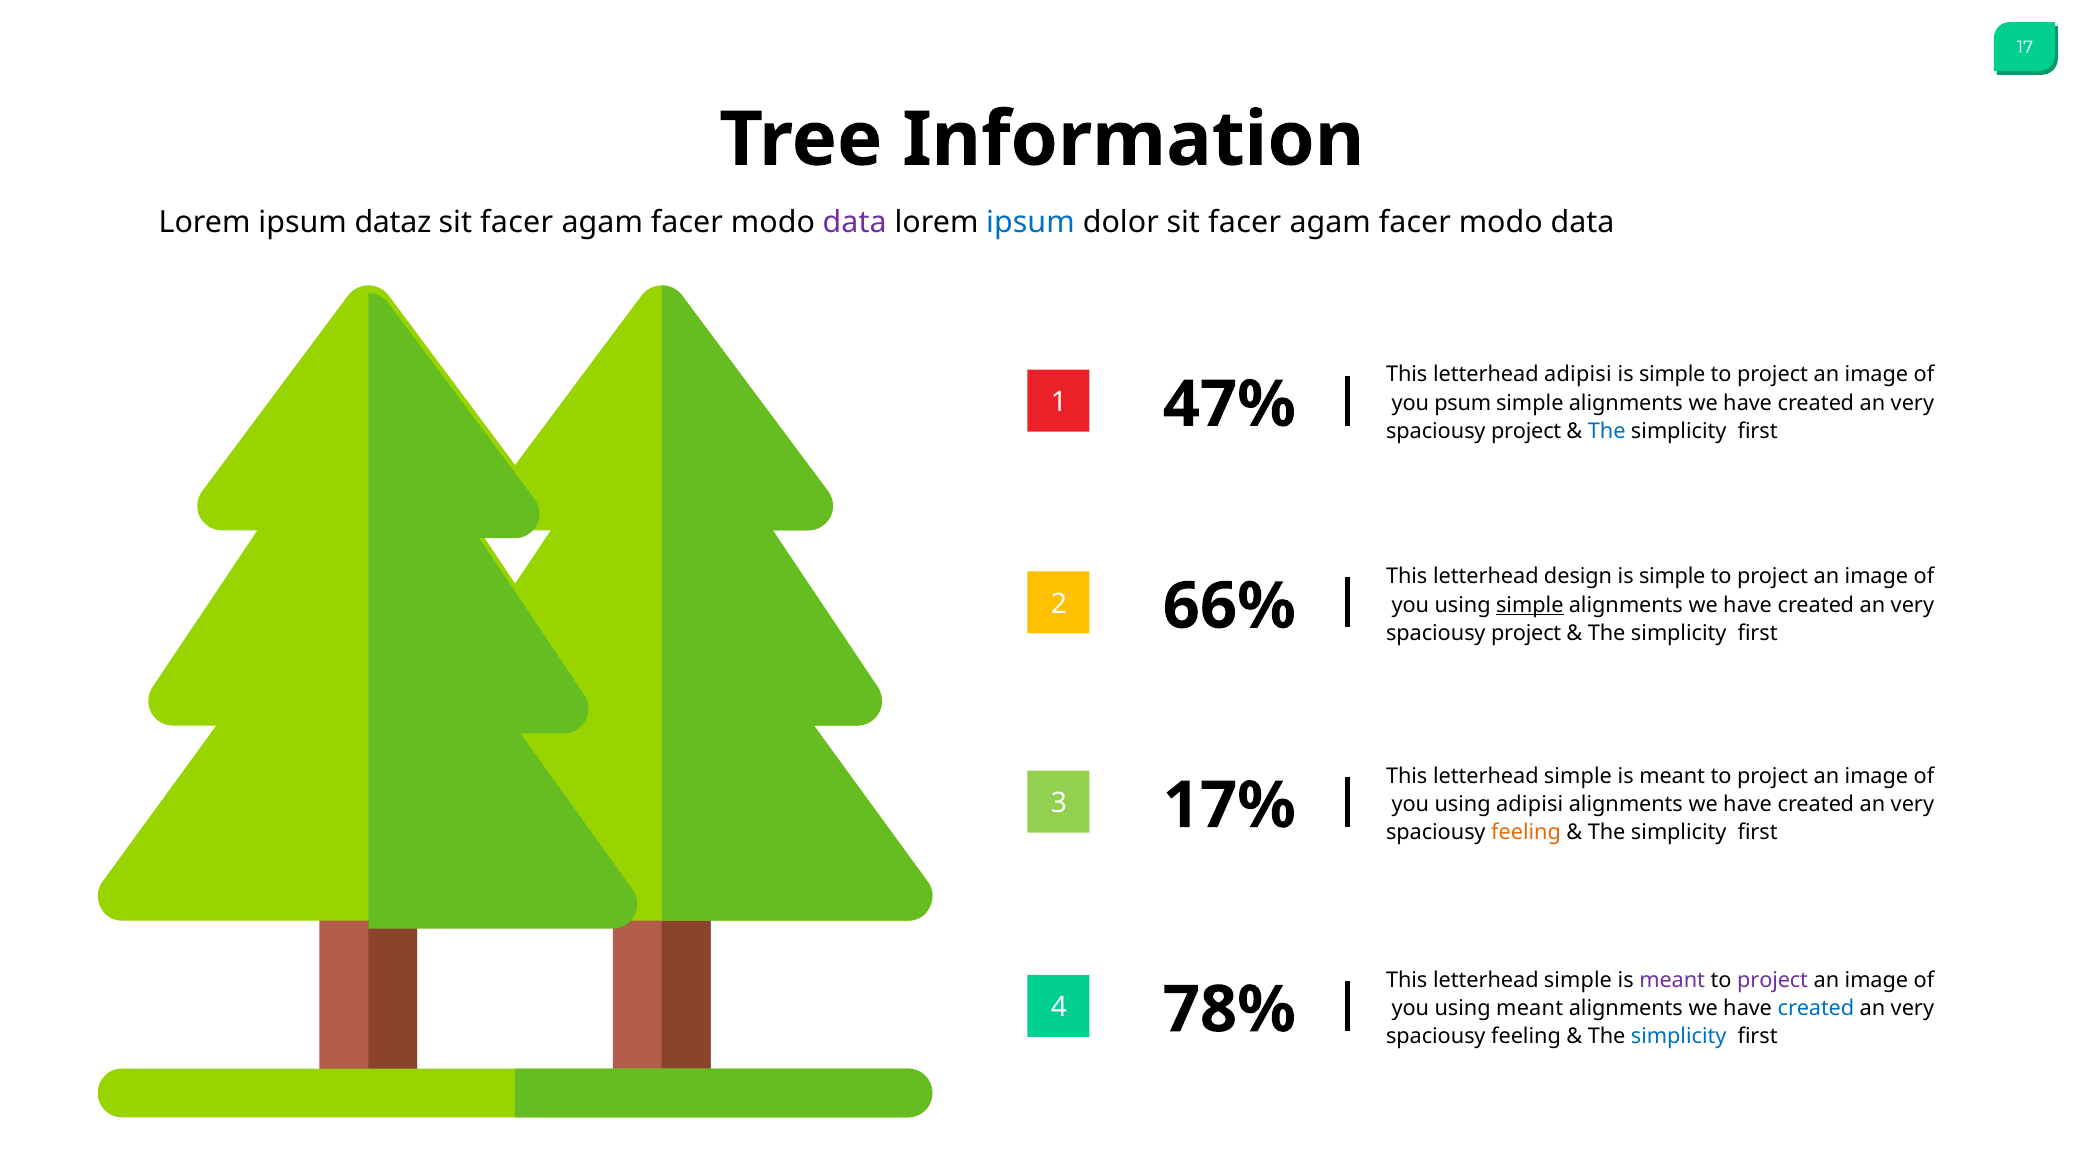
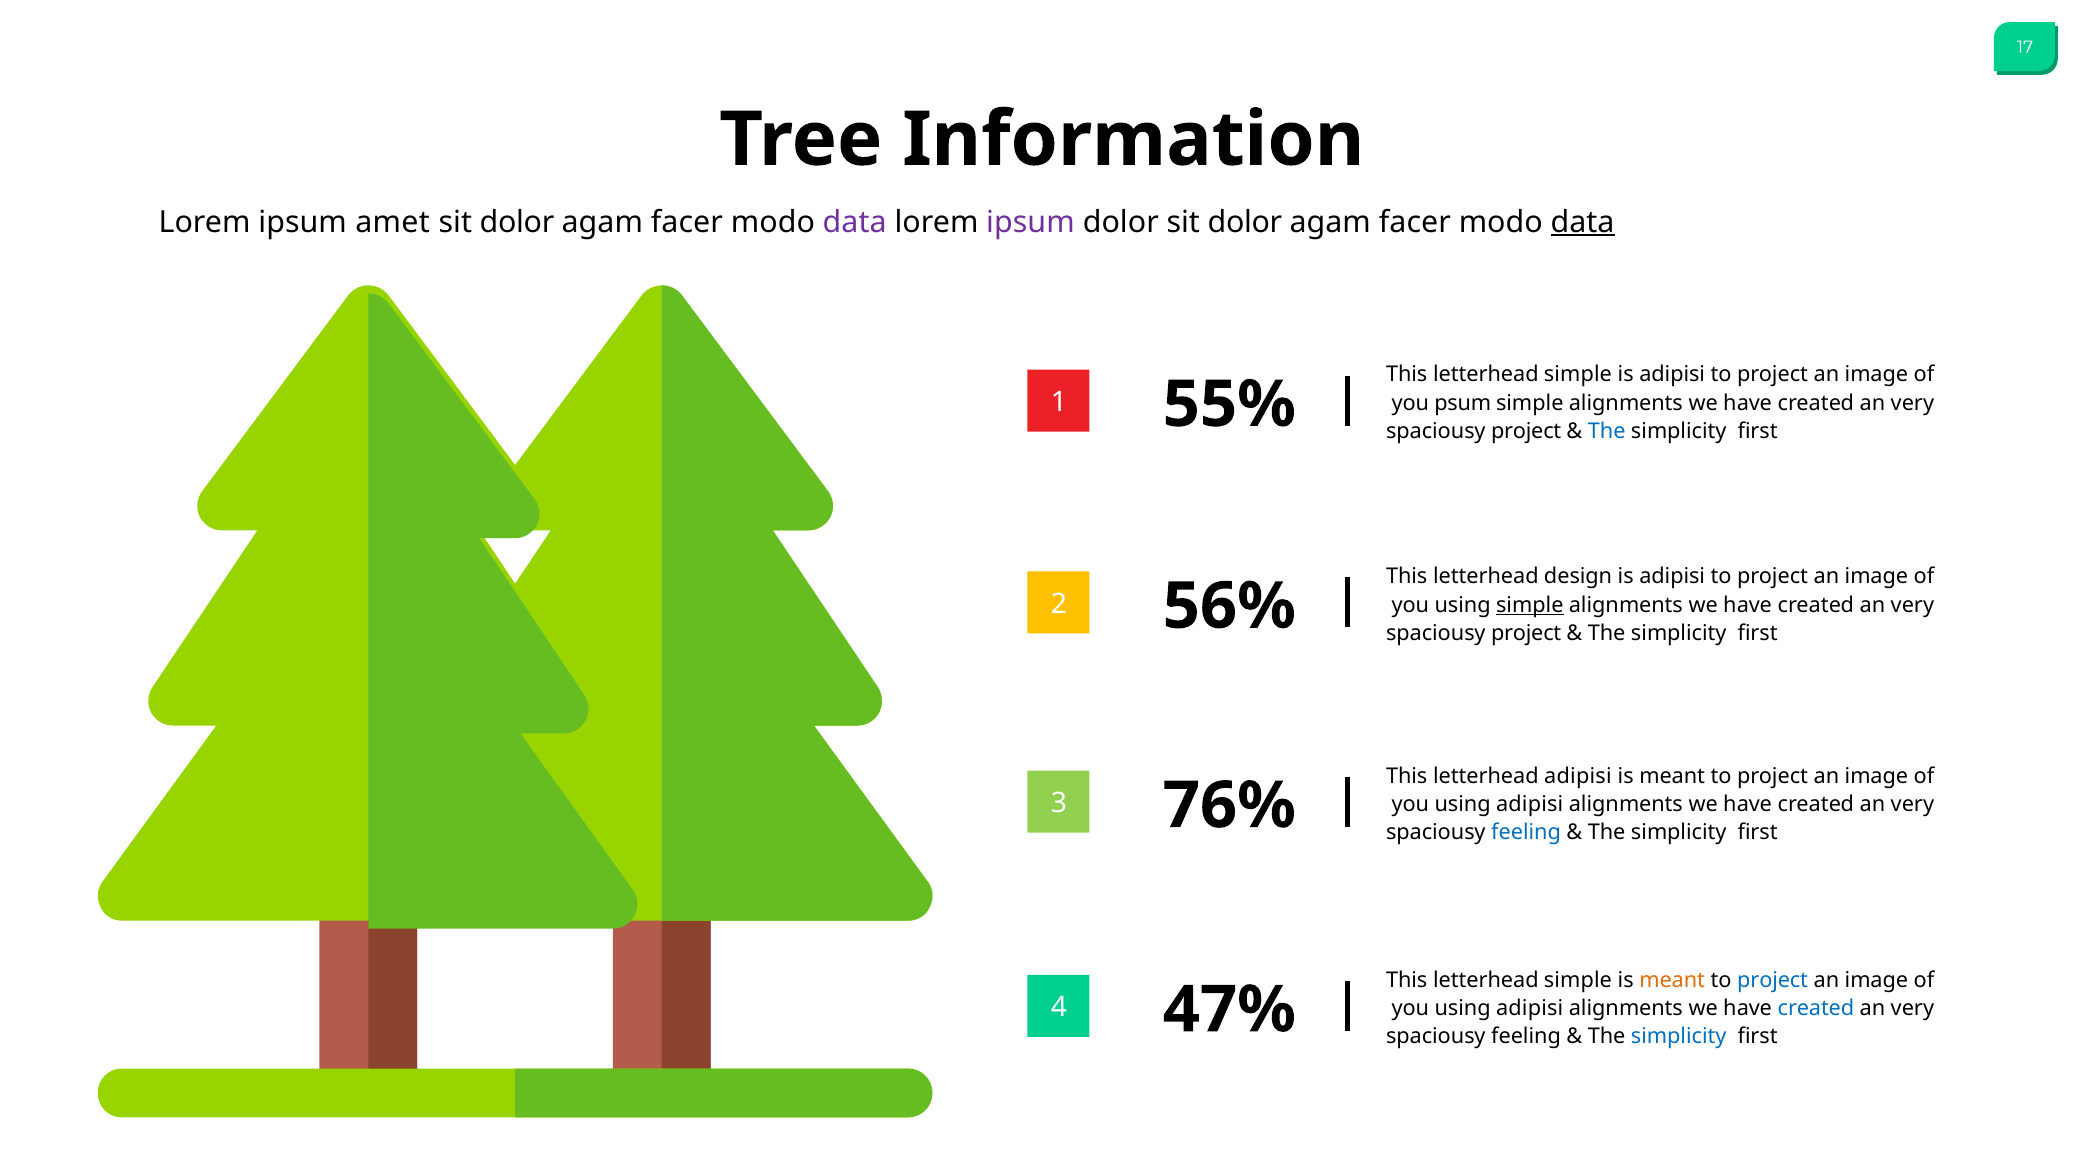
dataz: dataz -> amet (393, 222)
facer: facer -> dolor (517, 222)
ipsum colour: blue -> purple (1030, 222)
dolor sit facer: facer -> dolor (1245, 222)
data underline: none -> present (1583, 222)
adipisi: adipisi -> simple (1578, 375)
simple: simple -> adipisi (1672, 375)
47%: 47% -> 55% (1229, 405)
design is simple: simple -> adipisi (1672, 577)
66%: 66% -> 56% (1229, 606)
simple: simple -> adipisi (1578, 776)
17%: 17% -> 76% (1229, 806)
feeling colour: orange -> blue (1526, 833)
meant colour: purple -> orange (1672, 980)
project colour: purple -> blue (1773, 980)
78%: 78% -> 47% (1229, 1010)
meant: meant -> adipisi (1530, 1009)
